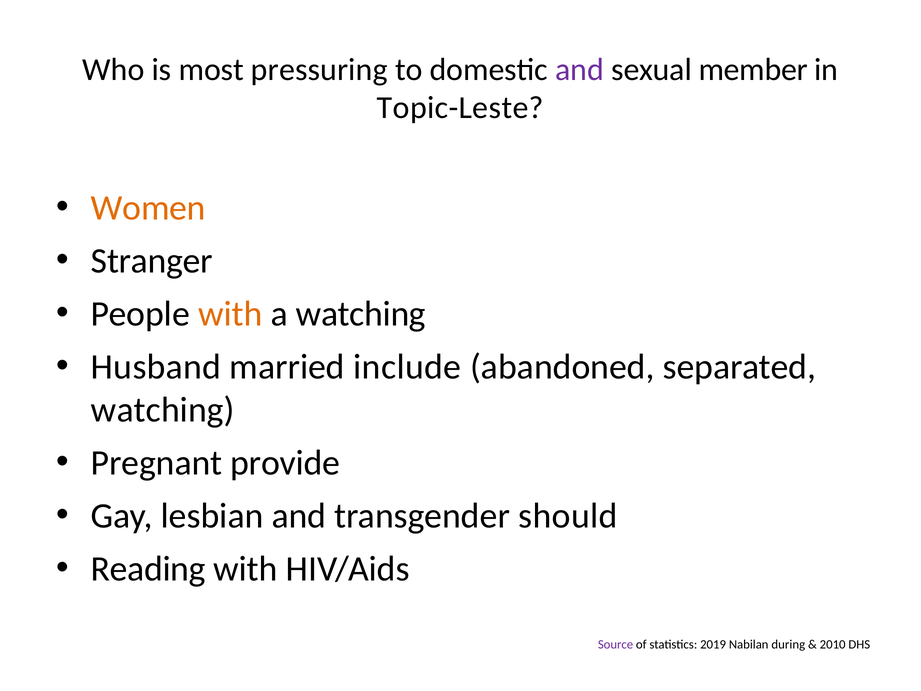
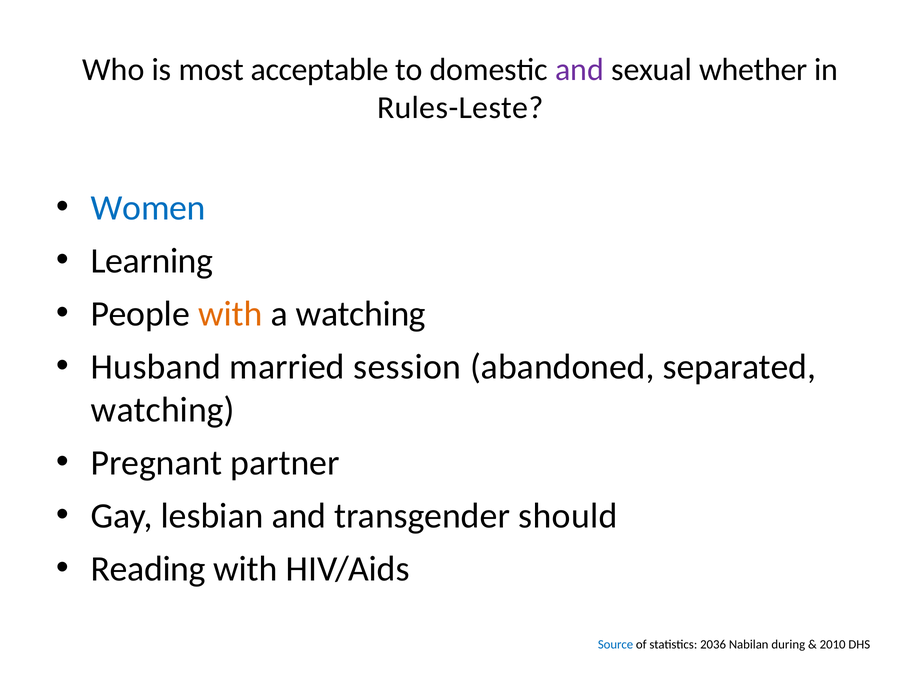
pressuring: pressuring -> acceptable (320, 69)
member: member -> whether (753, 69)
Topic-Leste: Topic-Leste -> Rules-Leste (460, 108)
Women colour: orange -> blue (148, 208)
Stranger: Stranger -> Learning (152, 261)
include: include -> session (407, 367)
provide: provide -> partner (285, 463)
Source colour: purple -> blue (616, 644)
2019: 2019 -> 2036 (713, 644)
